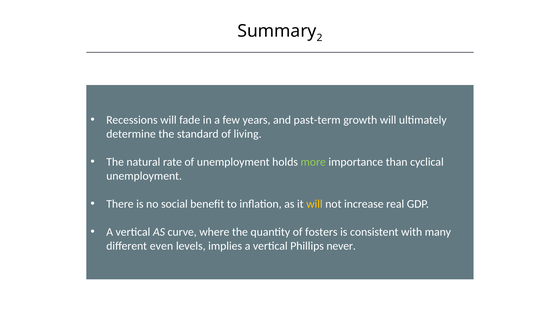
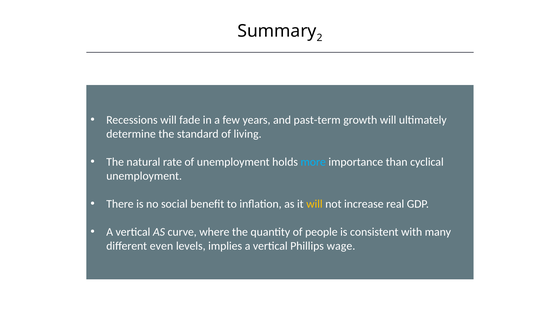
more colour: light green -> light blue (313, 162)
fosters: fosters -> people (321, 232)
never: never -> wage (341, 246)
